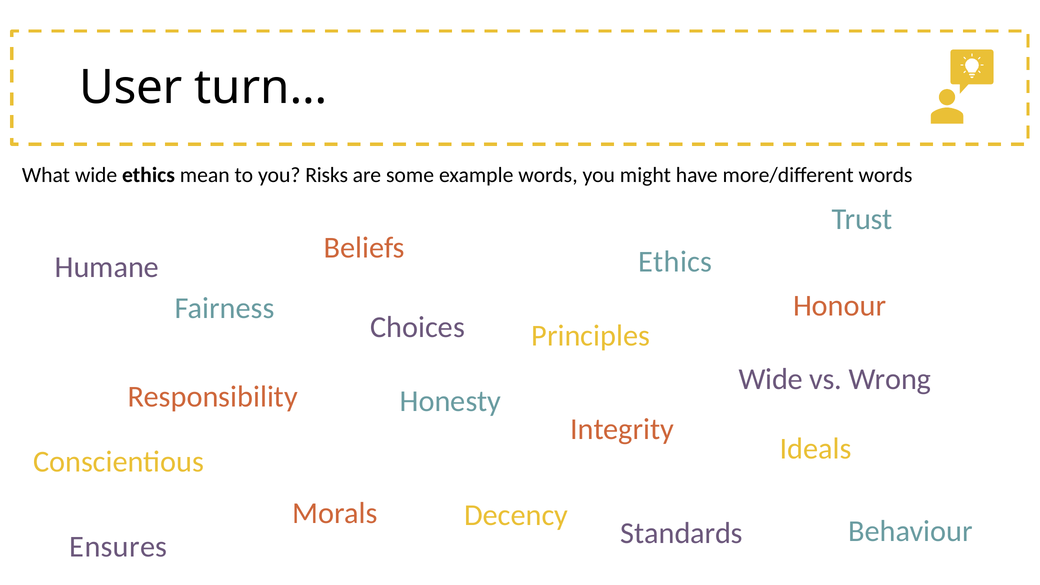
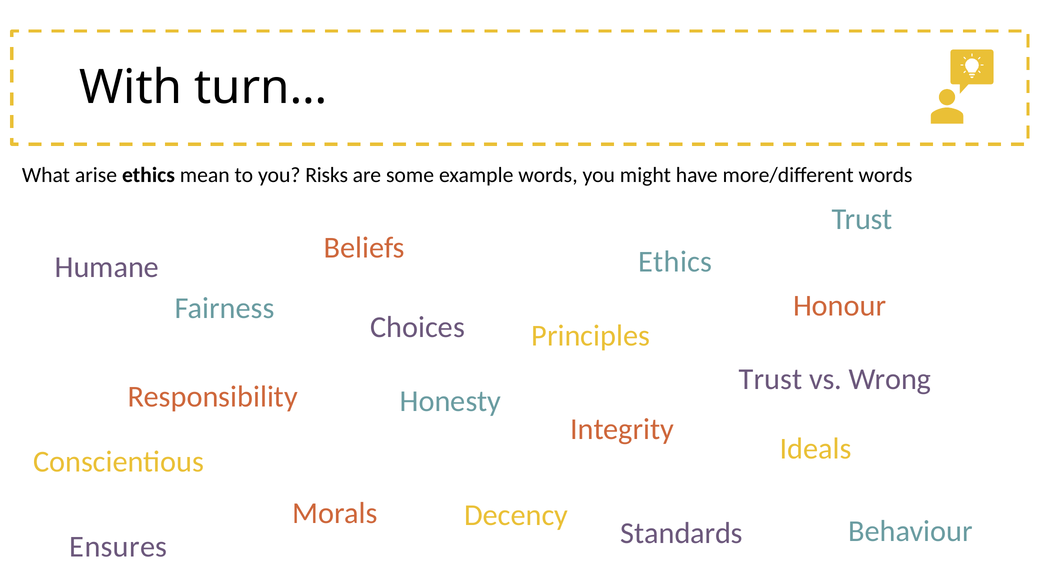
User: User -> With (131, 87)
What wide: wide -> arise (96, 175)
Wide: Wide -> Trust (771, 379)
